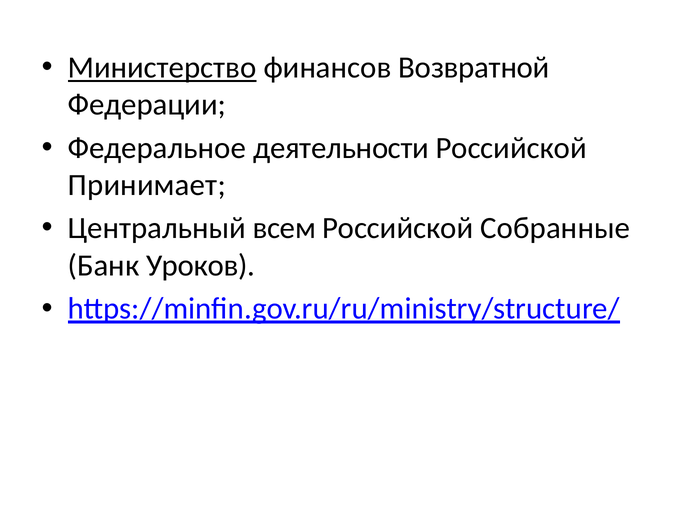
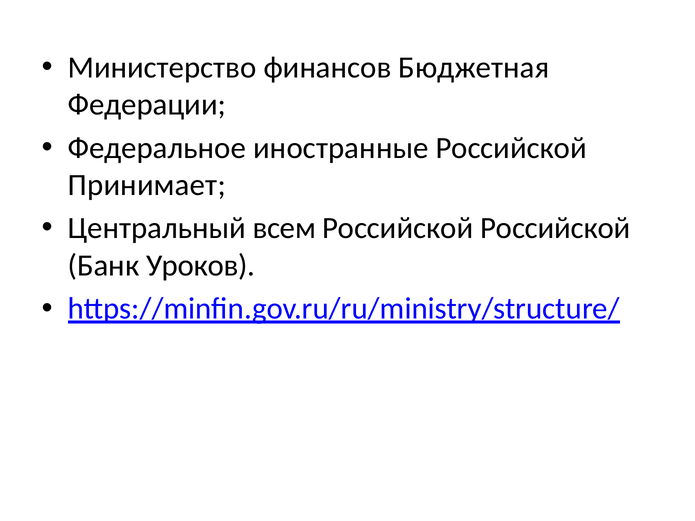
Министерство underline: present -> none (162, 68)
Возвратной: Возвратной -> Бюджетная (474, 68)
деятельности: деятельности -> иностранные (341, 148)
Российской Собранные: Собранные -> Российской (555, 228)
